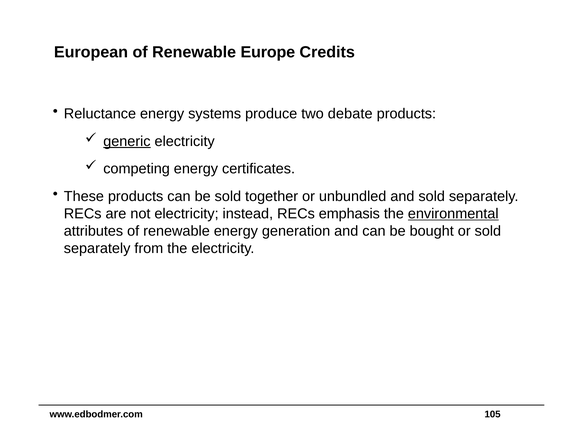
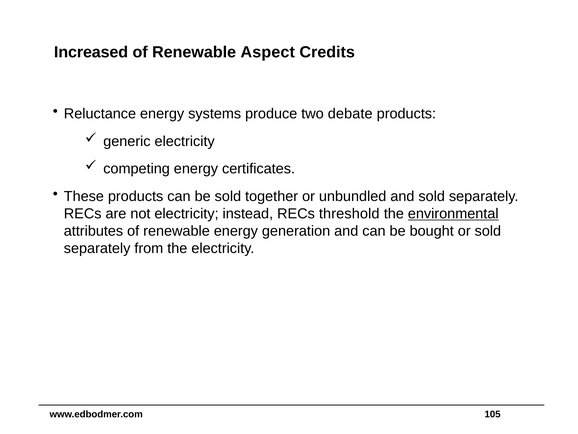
European: European -> Increased (91, 52)
Europe: Europe -> Aspect (268, 52)
generic underline: present -> none (127, 141)
emphasis: emphasis -> threshold (349, 213)
